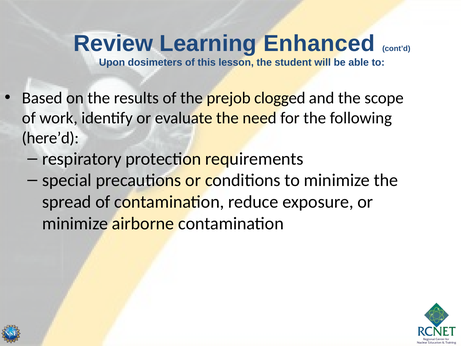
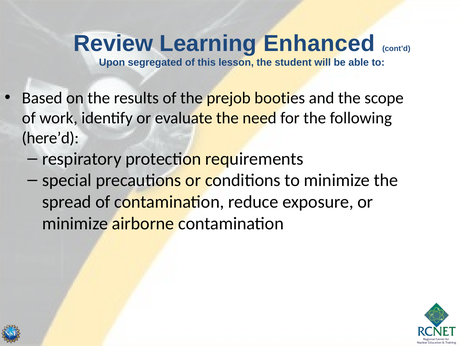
dosimeters: dosimeters -> segregated (155, 63)
clogged: clogged -> booties (280, 98)
